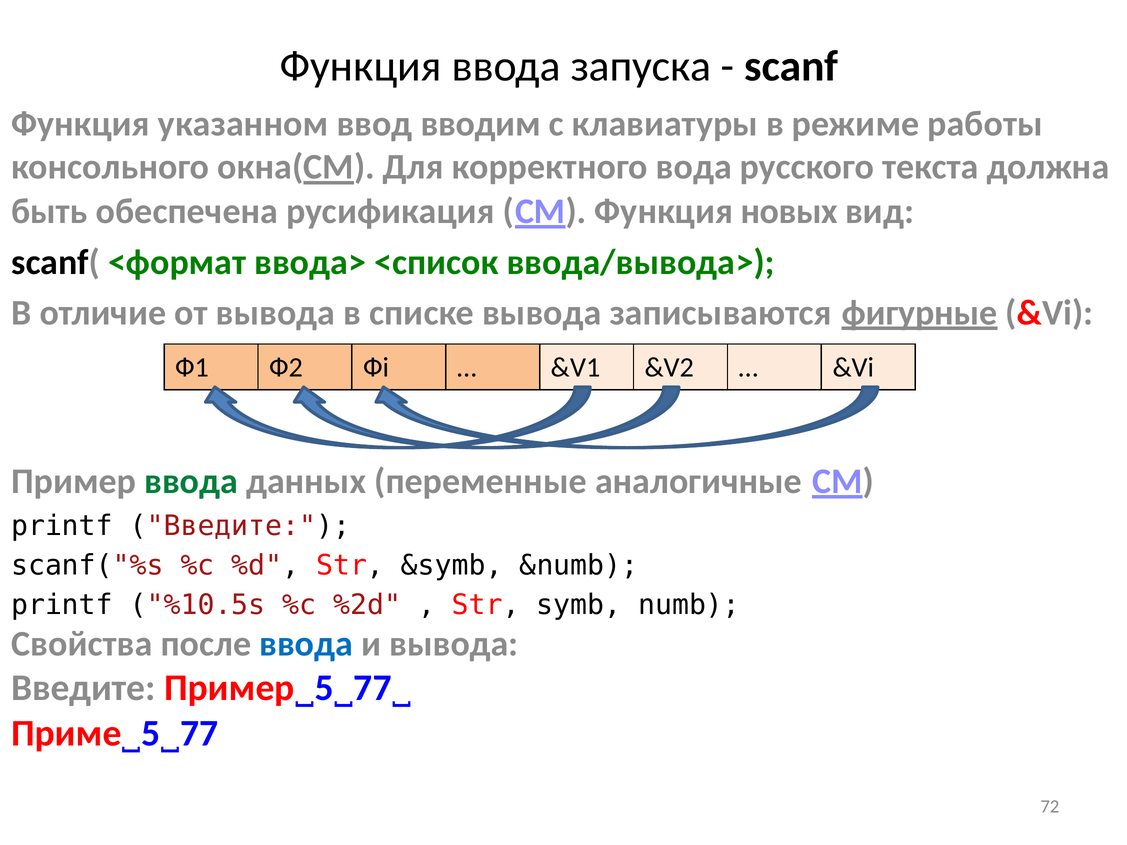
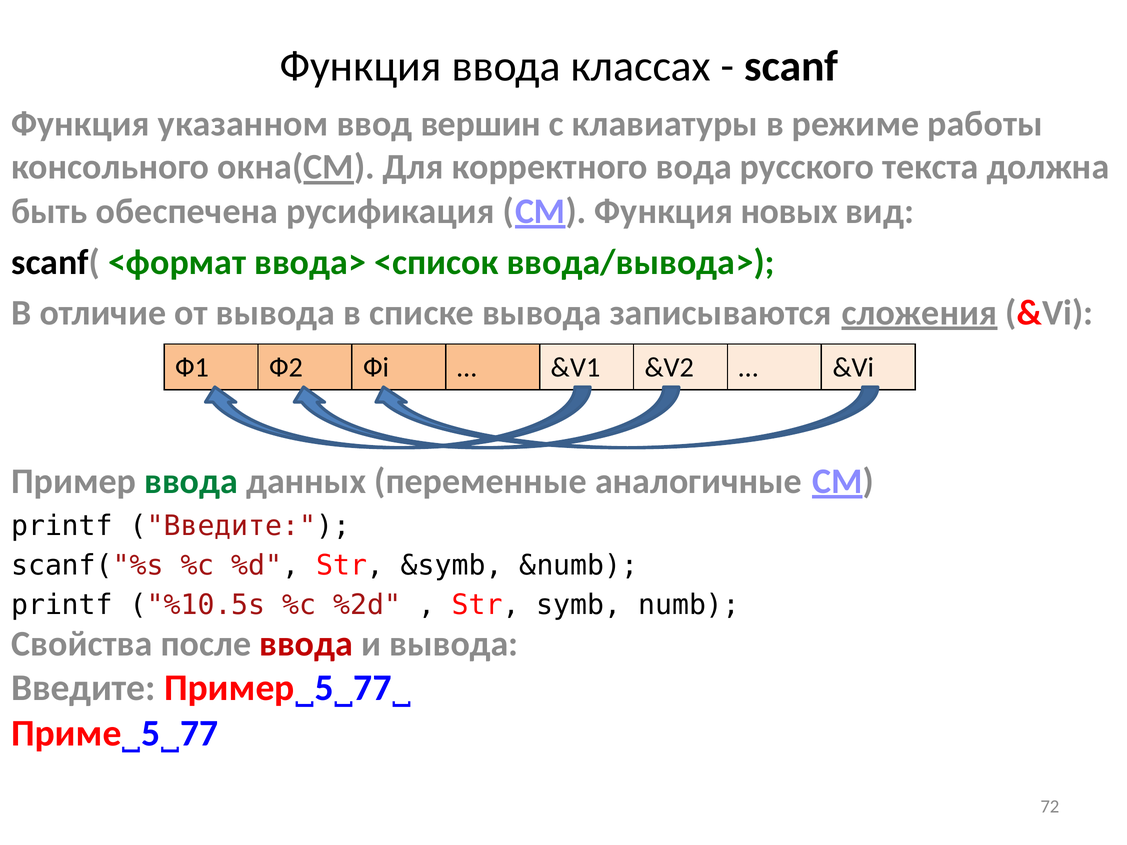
запуска: запуска -> классах (641, 66)
вводим: вводим -> вершин (481, 124)
фигурные: фигурные -> сложения (919, 313)
ввода colour: blue -> red (306, 644)
